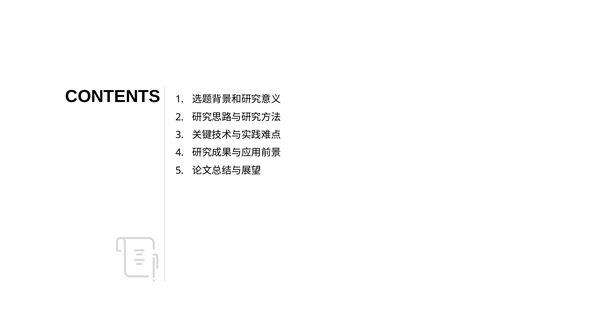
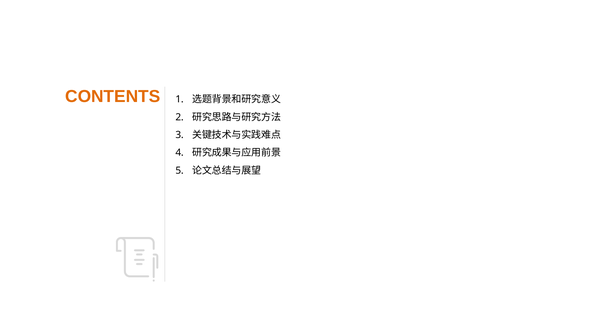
CONTENTS colour: black -> orange (113, 97)
